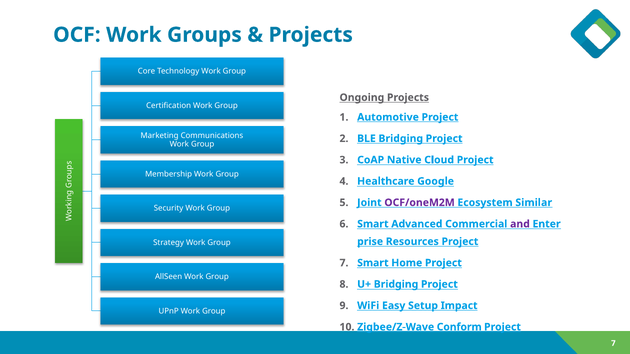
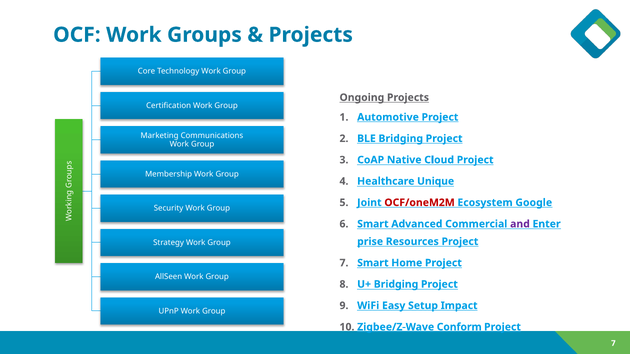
Google: Google -> Unique (436, 181)
OCF/oneM2M colour: purple -> red (420, 203)
Similar: Similar -> Google (534, 203)
